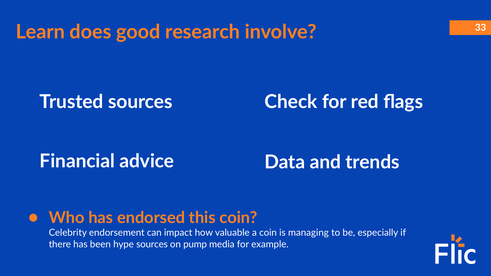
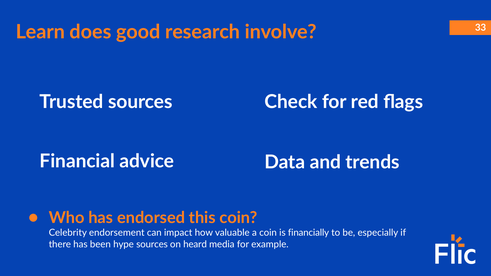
managing: managing -> financially (309, 233)
pump: pump -> heard (195, 244)
